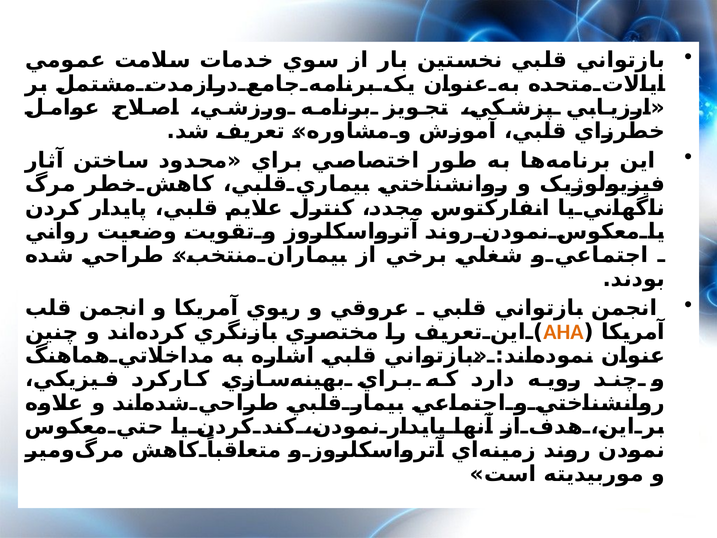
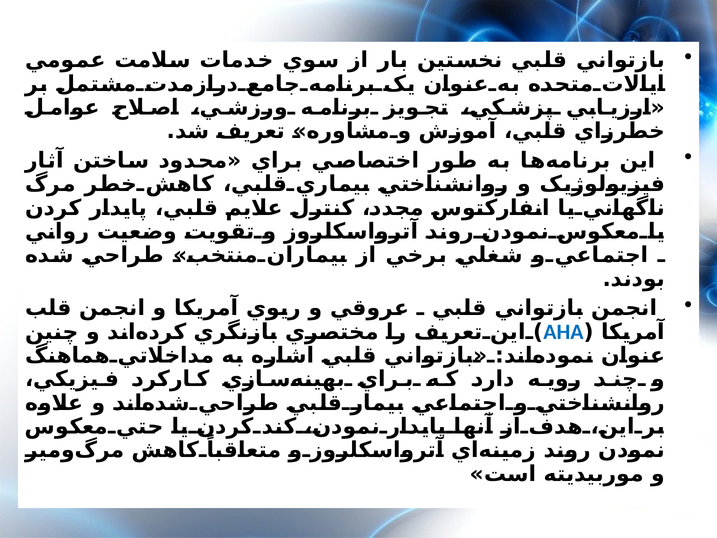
AHA colour: orange -> blue (563, 332)
